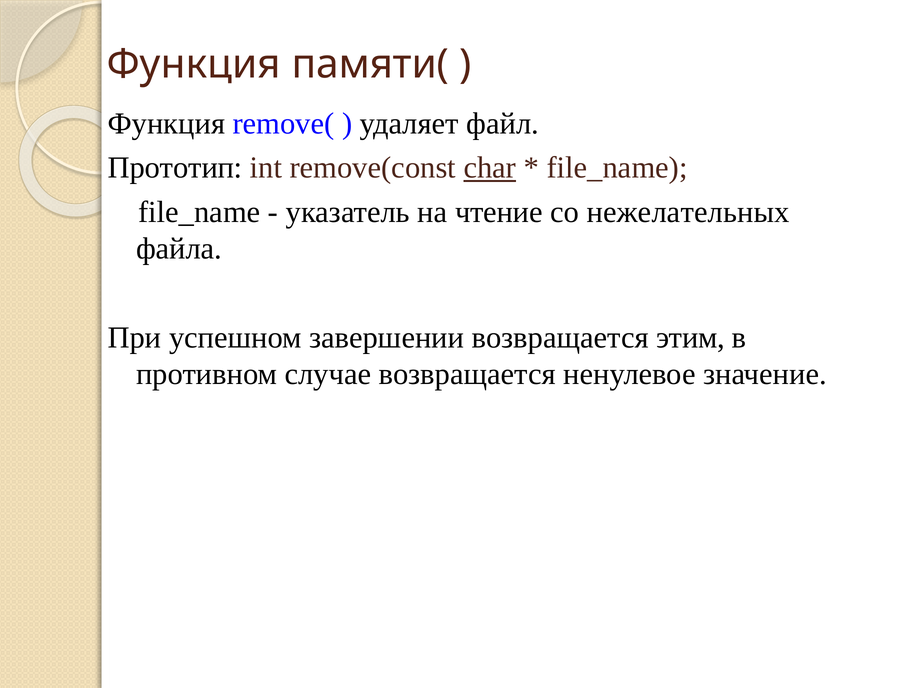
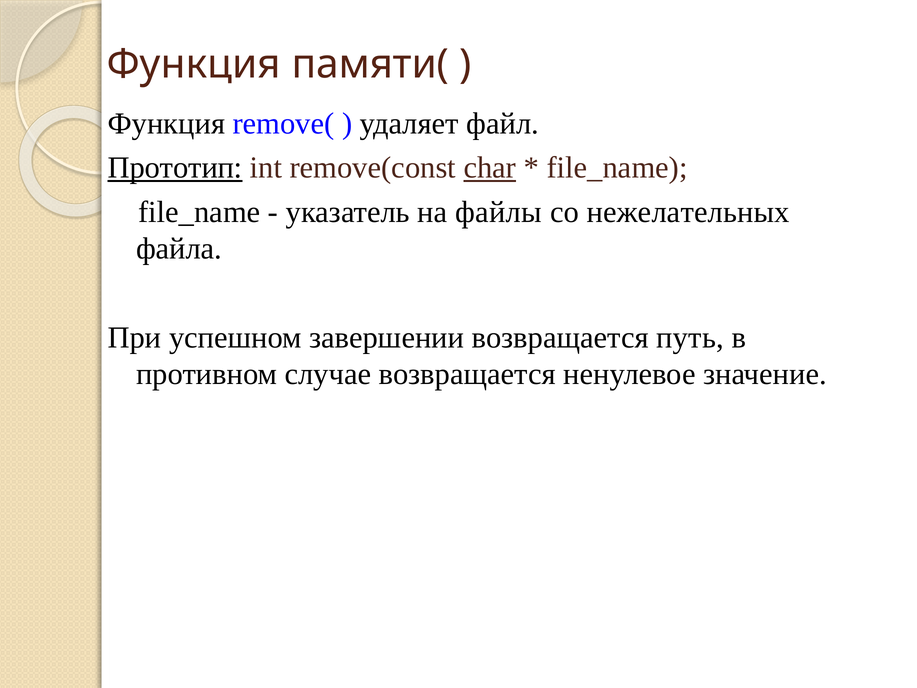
Прототип underline: none -> present (175, 168)
чтение: чтение -> файлы (499, 212)
этим: этим -> путь (690, 337)
